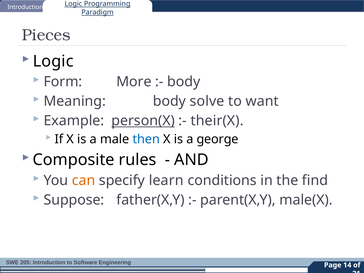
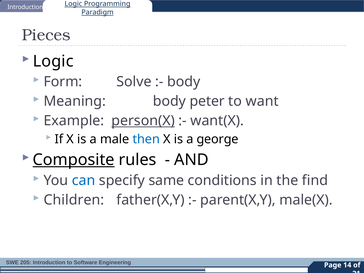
More: More -> Solve (134, 82)
solve: solve -> peter (207, 101)
their(X: their(X -> want(X (217, 121)
Composite underline: none -> present (74, 160)
can colour: orange -> blue (84, 180)
learn: learn -> same (166, 180)
Suppose: Suppose -> Children (74, 200)
